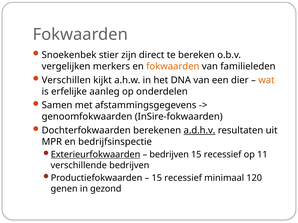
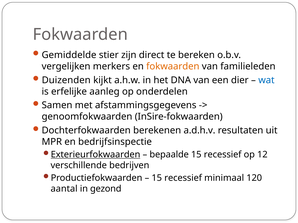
Snoekenbek: Snoekenbek -> Gemiddelde (69, 55)
Verschillen: Verschillen -> Duizenden (66, 80)
wat colour: orange -> blue (266, 80)
a.d.h.v underline: present -> none (199, 131)
bedrijven: bedrijven -> bepaalde (169, 155)
11: 11 -> 12 (262, 155)
genen: genen -> aantal (64, 189)
